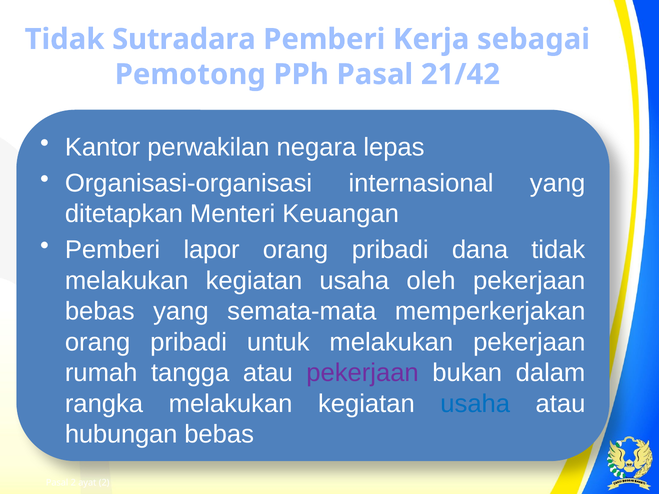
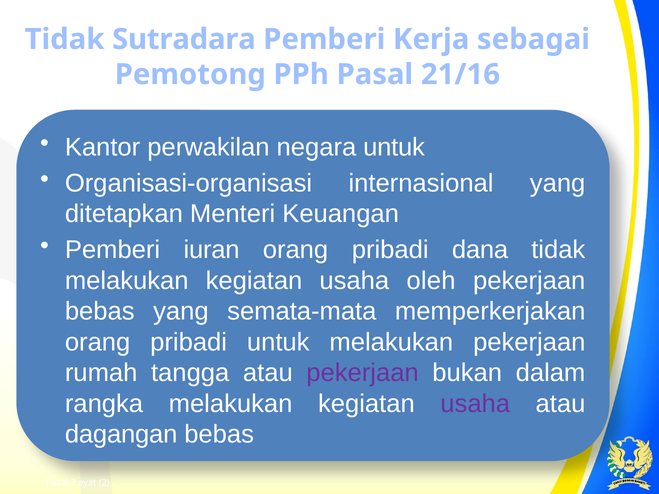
21/42: 21/42 -> 21/16 (460, 74)
negara lepas: lepas -> untuk (394, 147)
lapor: lapor -> iuran (212, 250)
usaha colour: blue -> purple (475, 404)
hubungan: hubungan -> dagangan (121, 435)
